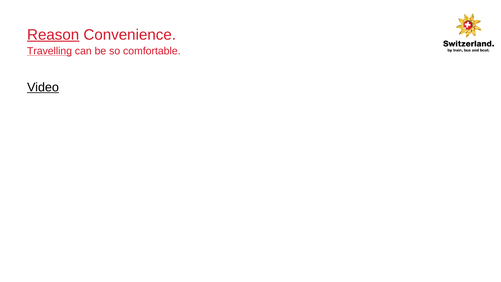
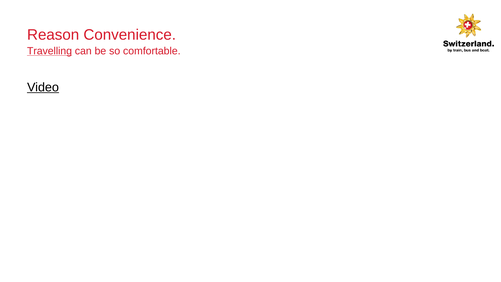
Reason underline: present -> none (53, 35)
